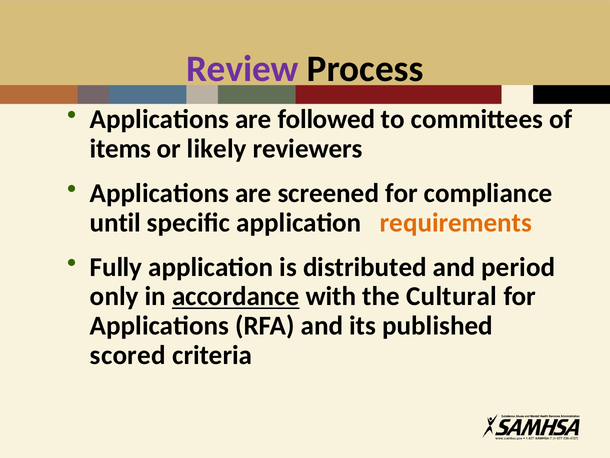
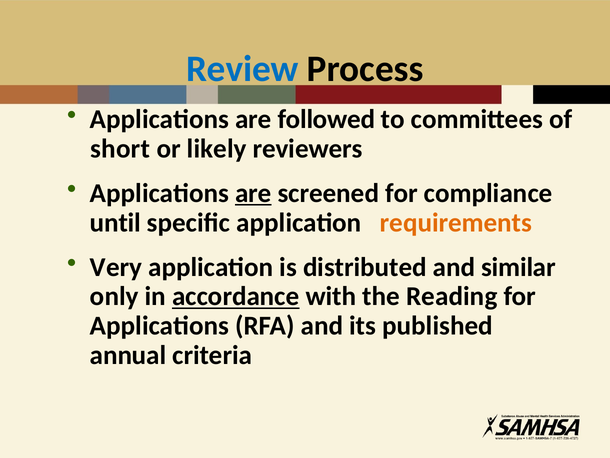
Review colour: purple -> blue (242, 69)
items: items -> short (120, 148)
are underline: none -> present (253, 193)
Fully: Fully -> Very (116, 267)
period: period -> similar (518, 267)
Cultural: Cultural -> Reading (452, 296)
scored: scored -> annual (128, 355)
